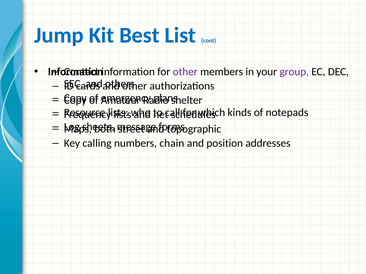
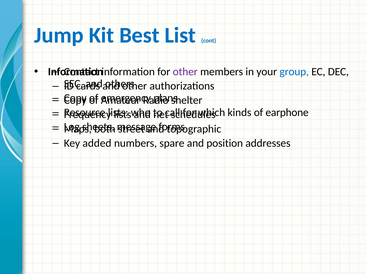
group colour: purple -> blue (294, 72)
notepads: notepads -> earphone (287, 113)
calling: calling -> added (97, 143)
chain: chain -> spare (172, 143)
